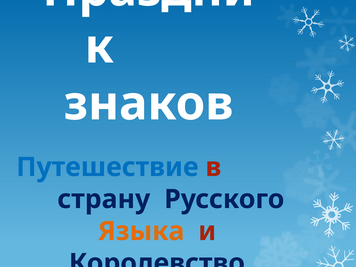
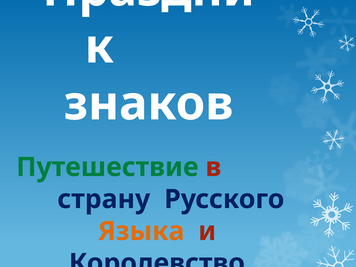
Путешествие colour: blue -> green (107, 167)
